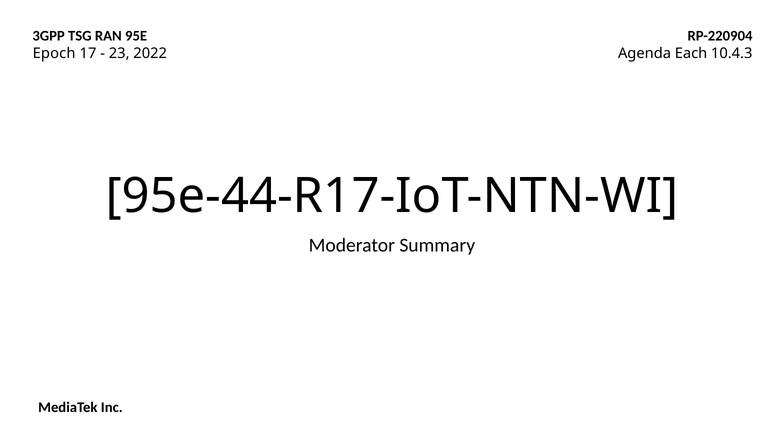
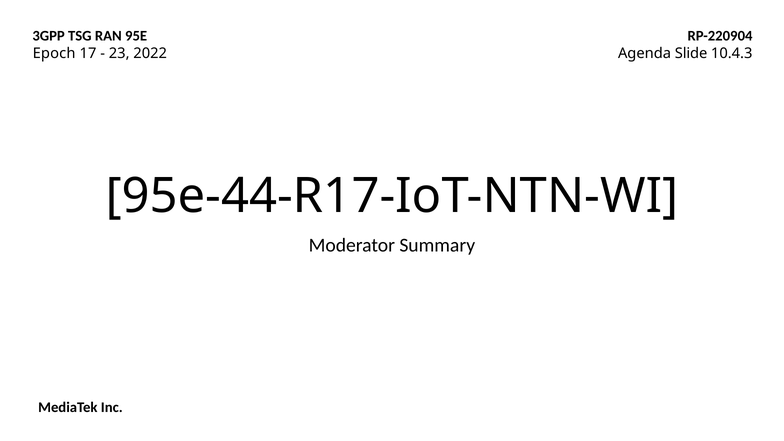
Each: Each -> Slide (691, 53)
